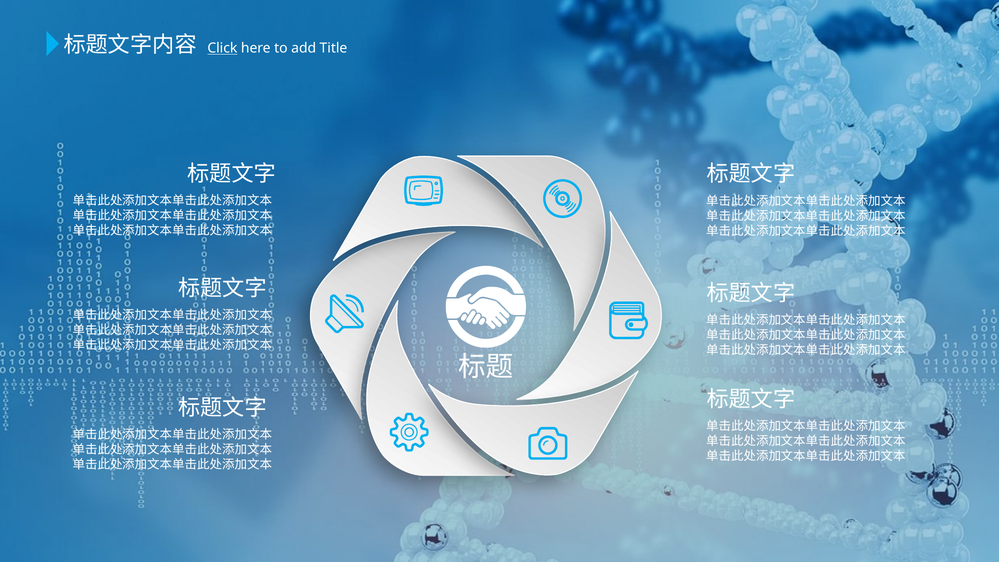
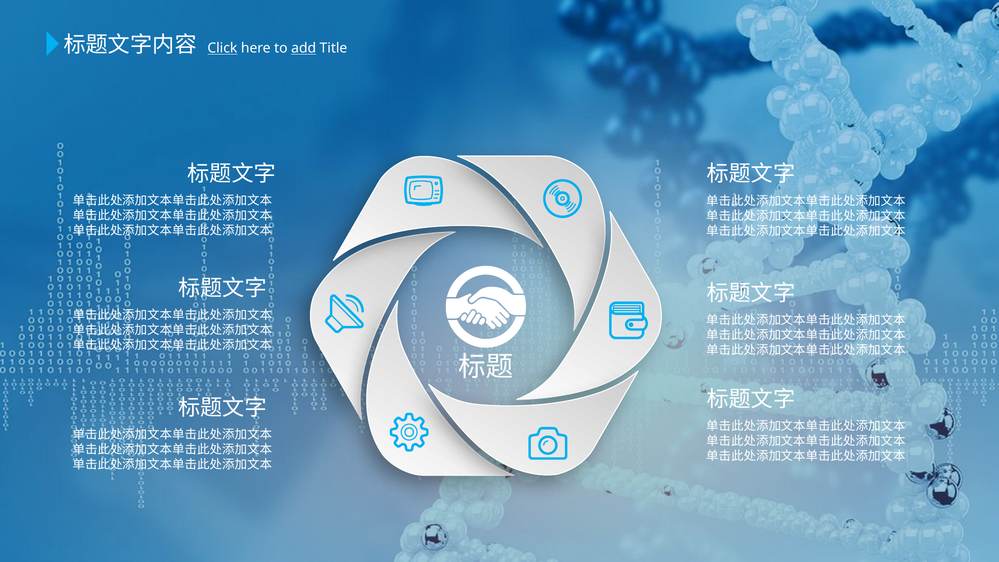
add underline: none -> present (304, 48)
